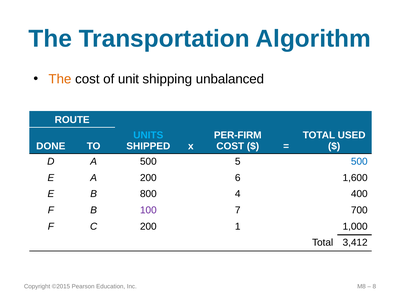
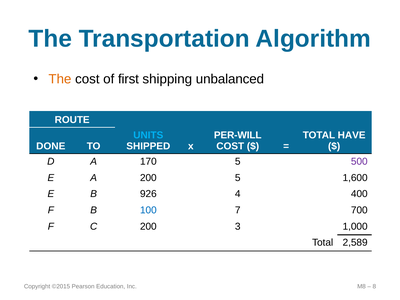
unit: unit -> first (128, 79)
PER-FIRM: PER-FIRM -> PER-WILL (238, 135)
USED: USED -> HAVE (352, 135)
A 500: 500 -> 170 (148, 162)
500 colour: blue -> purple (359, 162)
200 6: 6 -> 5 (238, 178)
800: 800 -> 926 (148, 194)
100 colour: purple -> blue (148, 210)
1: 1 -> 3 (238, 226)
3,412: 3,412 -> 2,589 (355, 243)
